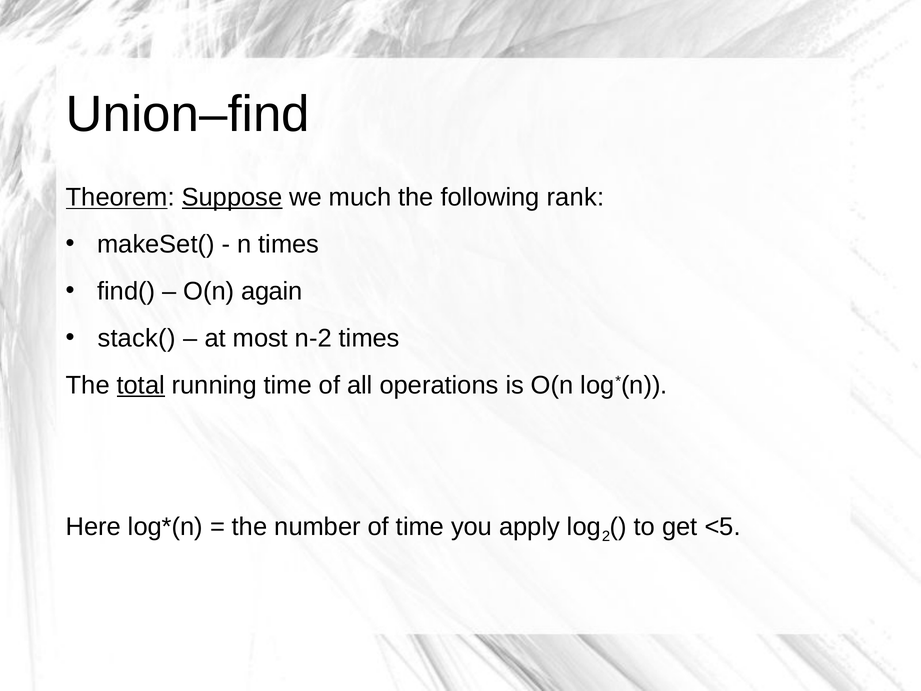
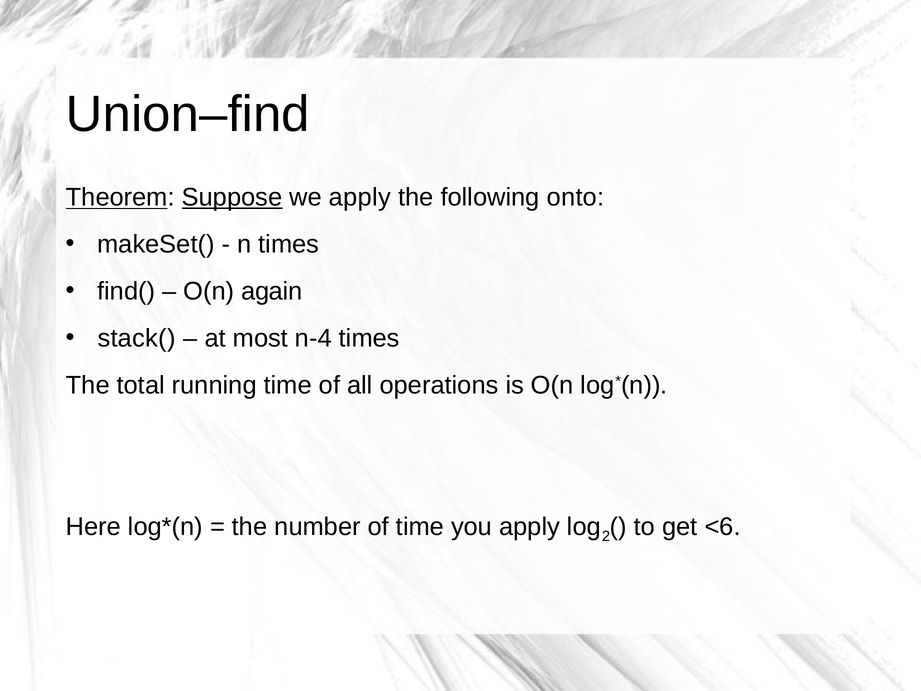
we much: much -> apply (360, 197)
rank: rank -> onto (576, 197)
n-2: n-2 -> n-4 (313, 338)
total underline: present -> none (141, 385)
<5: <5 -> <6 (723, 526)
